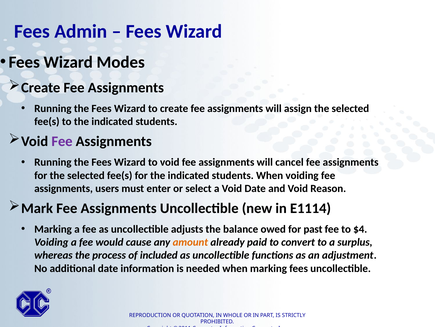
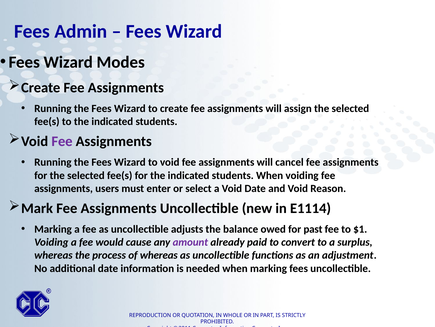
$4: $4 -> $1 (360, 229)
amount colour: orange -> purple (190, 242)
of included: included -> whereas (159, 255)
